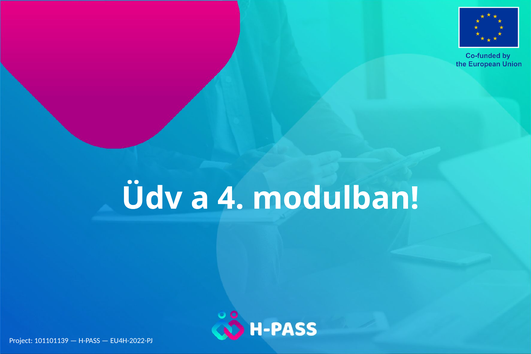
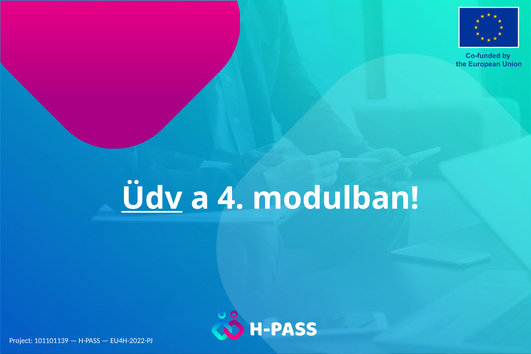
Üdv underline: none -> present (152, 198)
